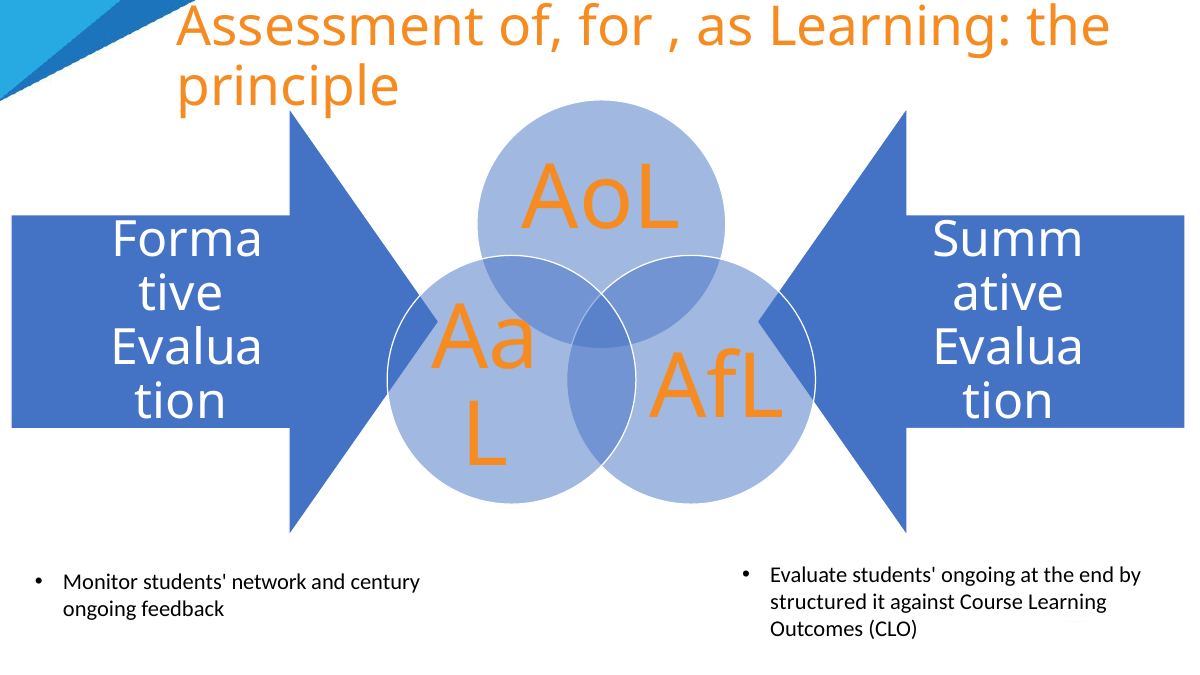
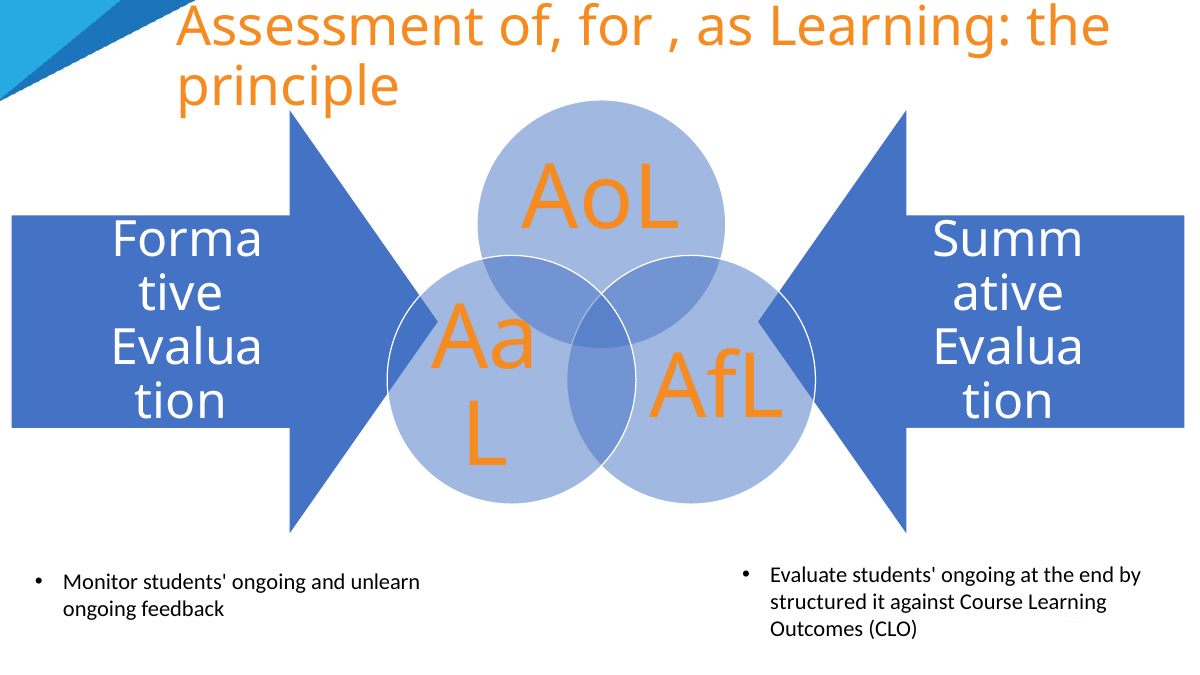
Monitor students network: network -> ongoing (269, 582)
century: century -> unlearn (385, 582)
